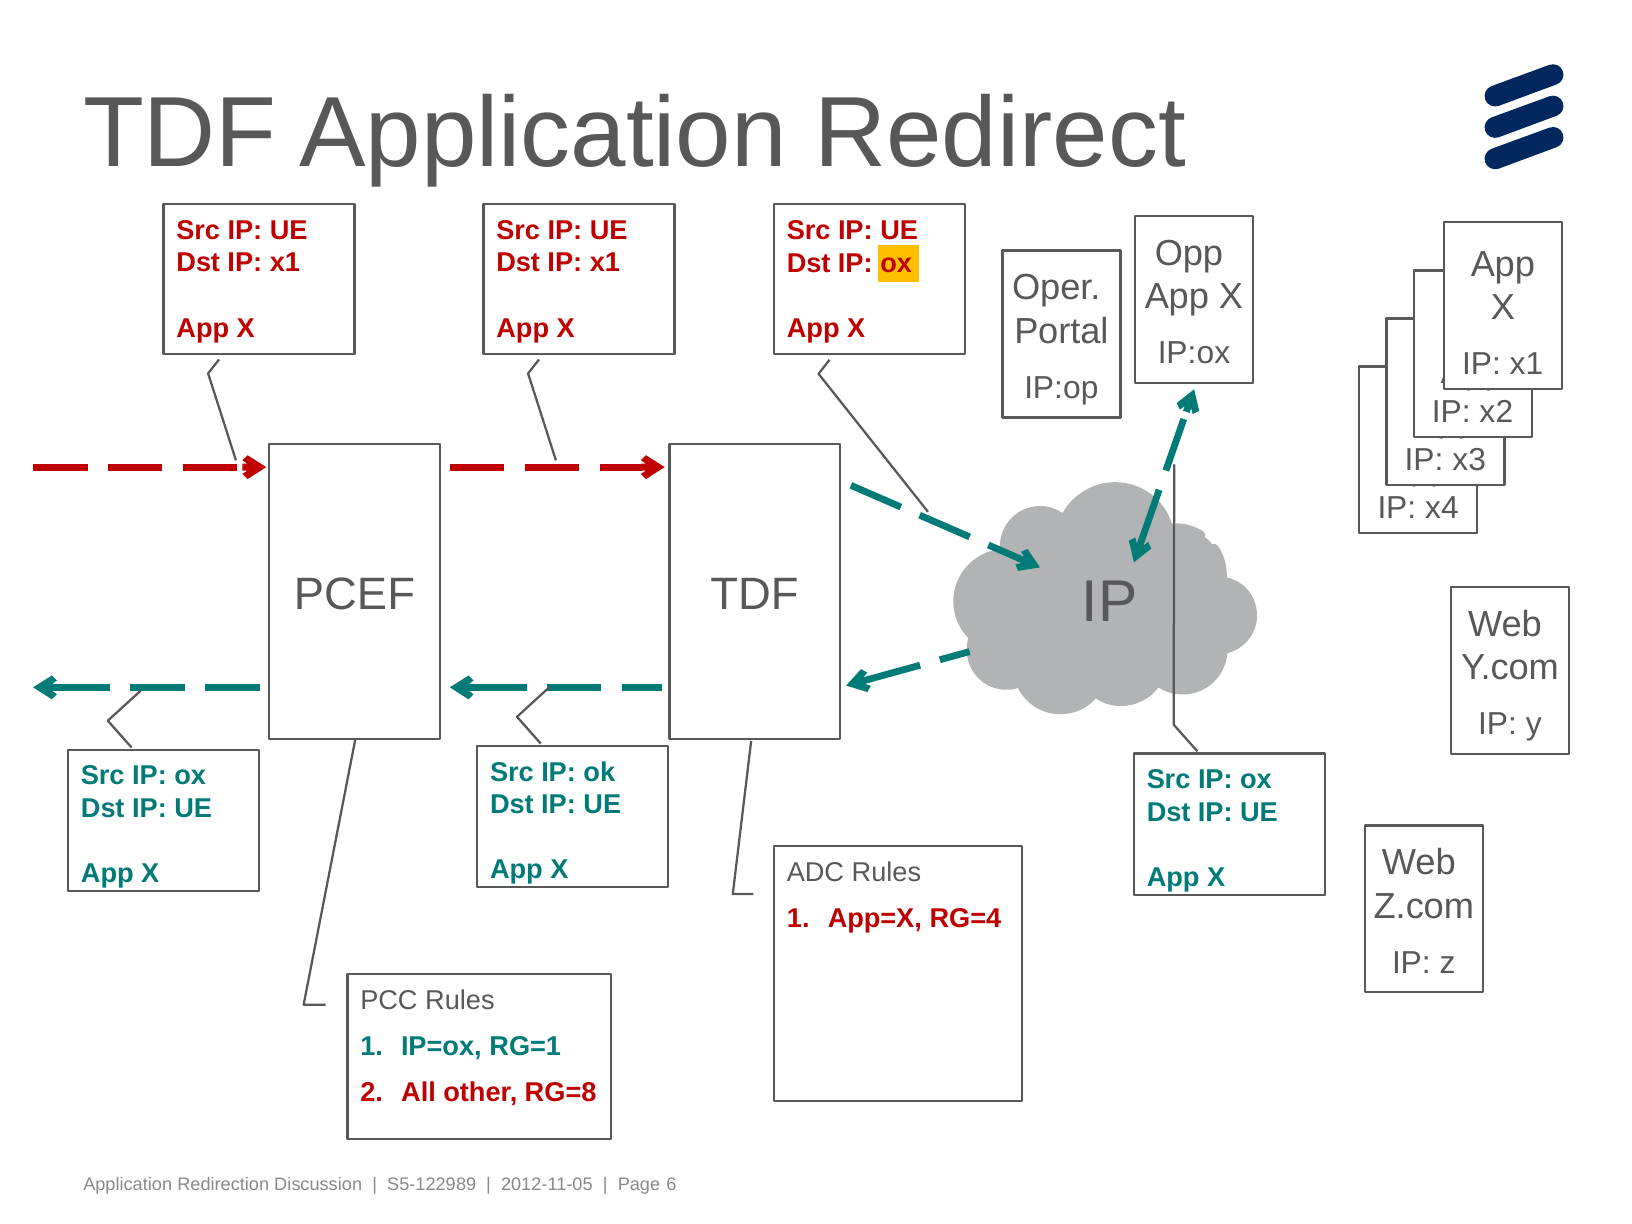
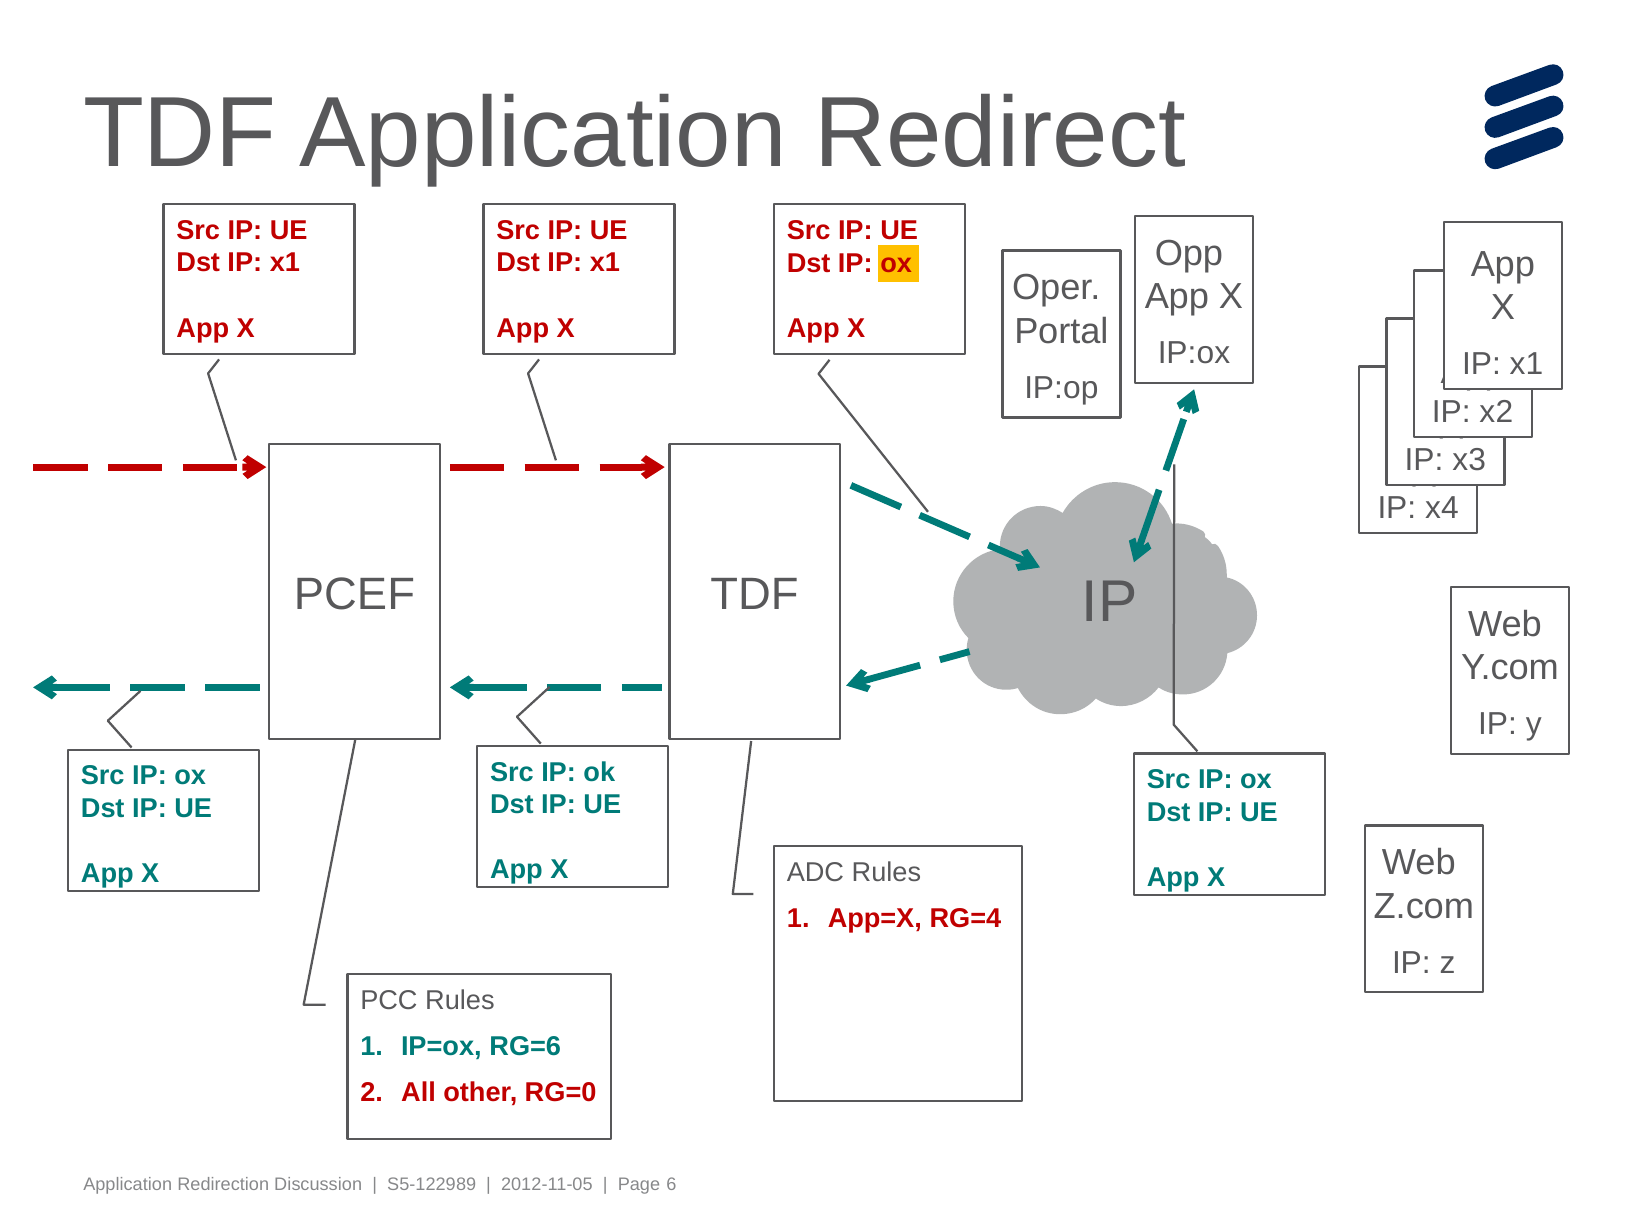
RG=1: RG=1 -> RG=6 (525, 1046)
RG=8: RG=8 -> RG=0 (561, 1093)
